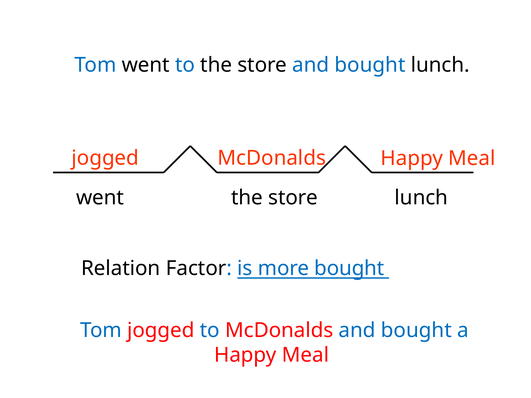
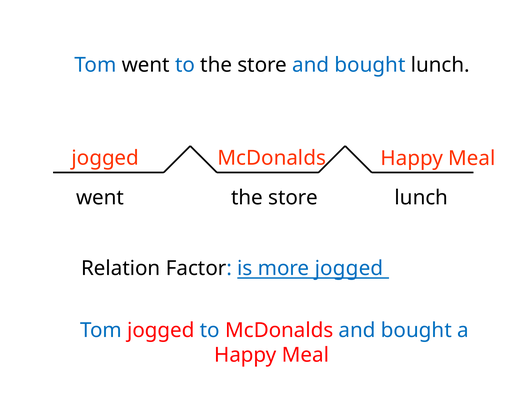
more bought: bought -> jogged (349, 269)
